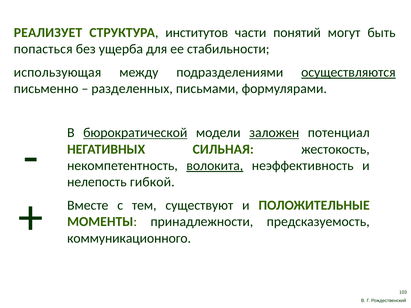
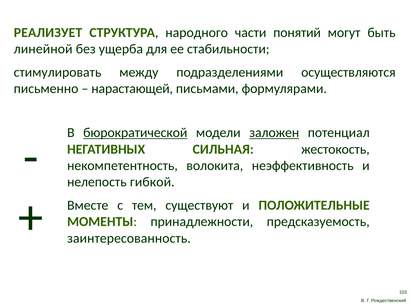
институтов: институтов -> народного (197, 33)
попасться: попасться -> линейной (43, 49)
использующая: использующая -> стимулировать (58, 72)
осуществляются underline: present -> none (348, 72)
разделенных: разделенных -> нарастающей (132, 89)
волокита underline: present -> none (215, 166)
коммуникационного: коммуникационного -> заинтересованность (129, 238)
